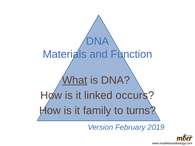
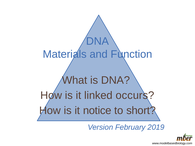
What underline: present -> none (75, 80)
family: family -> notice (97, 111)
turns: turns -> short (141, 111)
